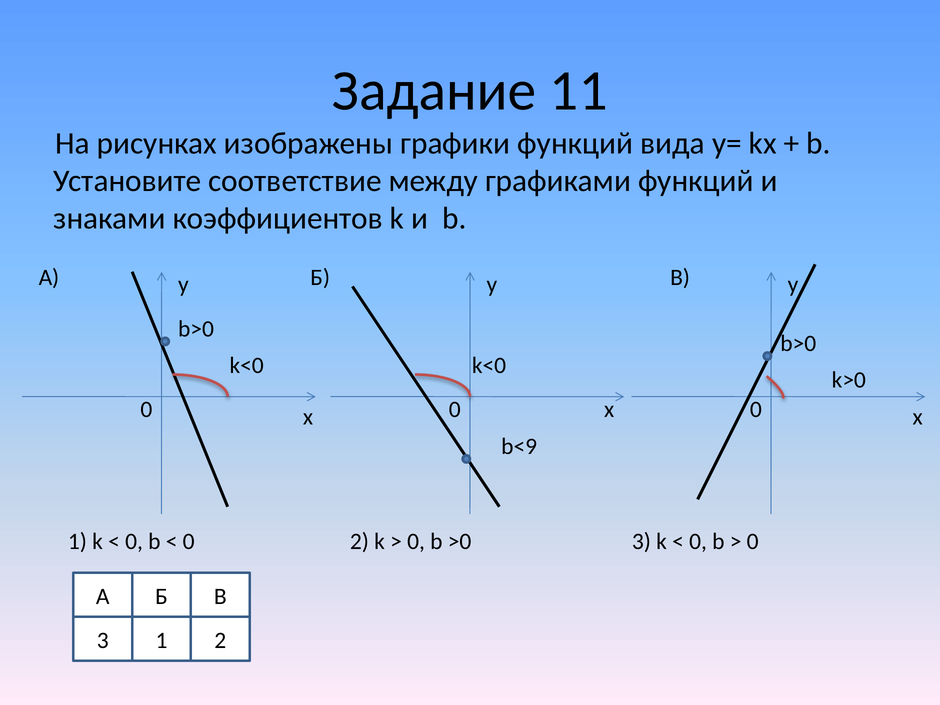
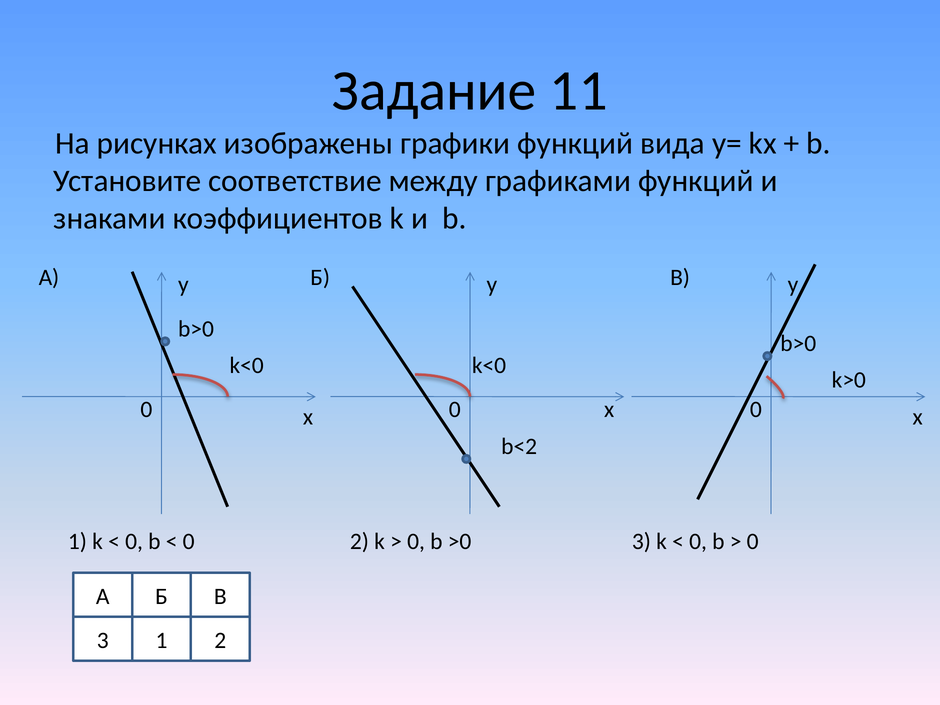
b<9: b<9 -> b<2 (519, 446)
